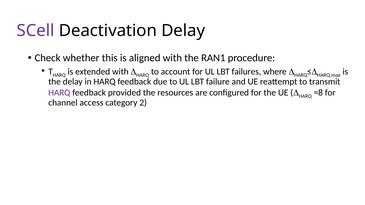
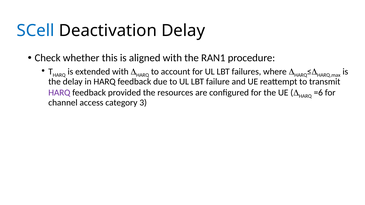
SCell colour: purple -> blue (36, 31)
=8: =8 -> =6 (318, 93)
2: 2 -> 3 (143, 103)
